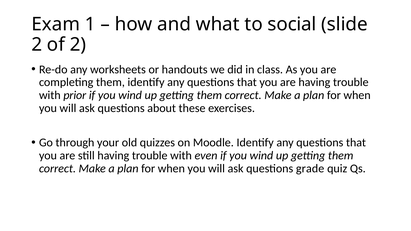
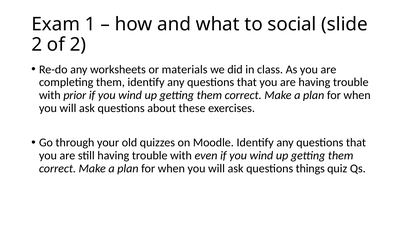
handouts: handouts -> materials (185, 69)
grade: grade -> things (310, 169)
